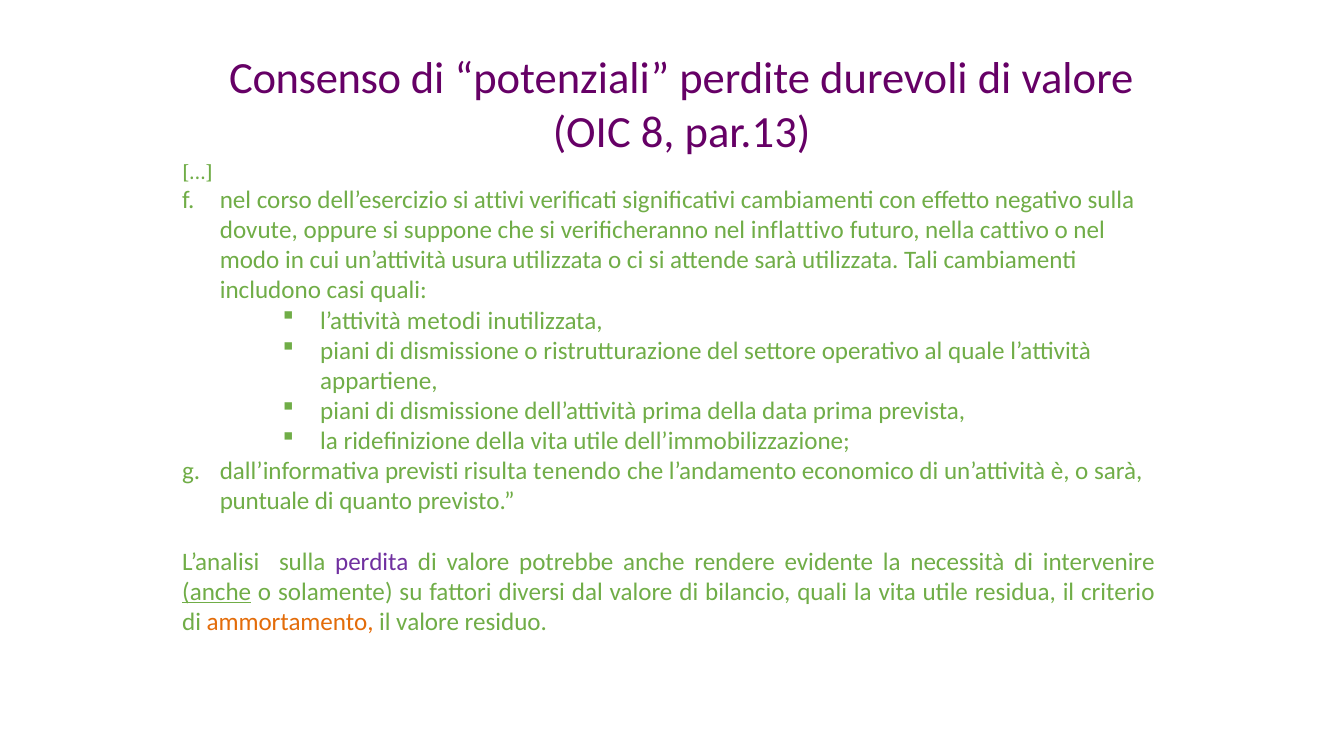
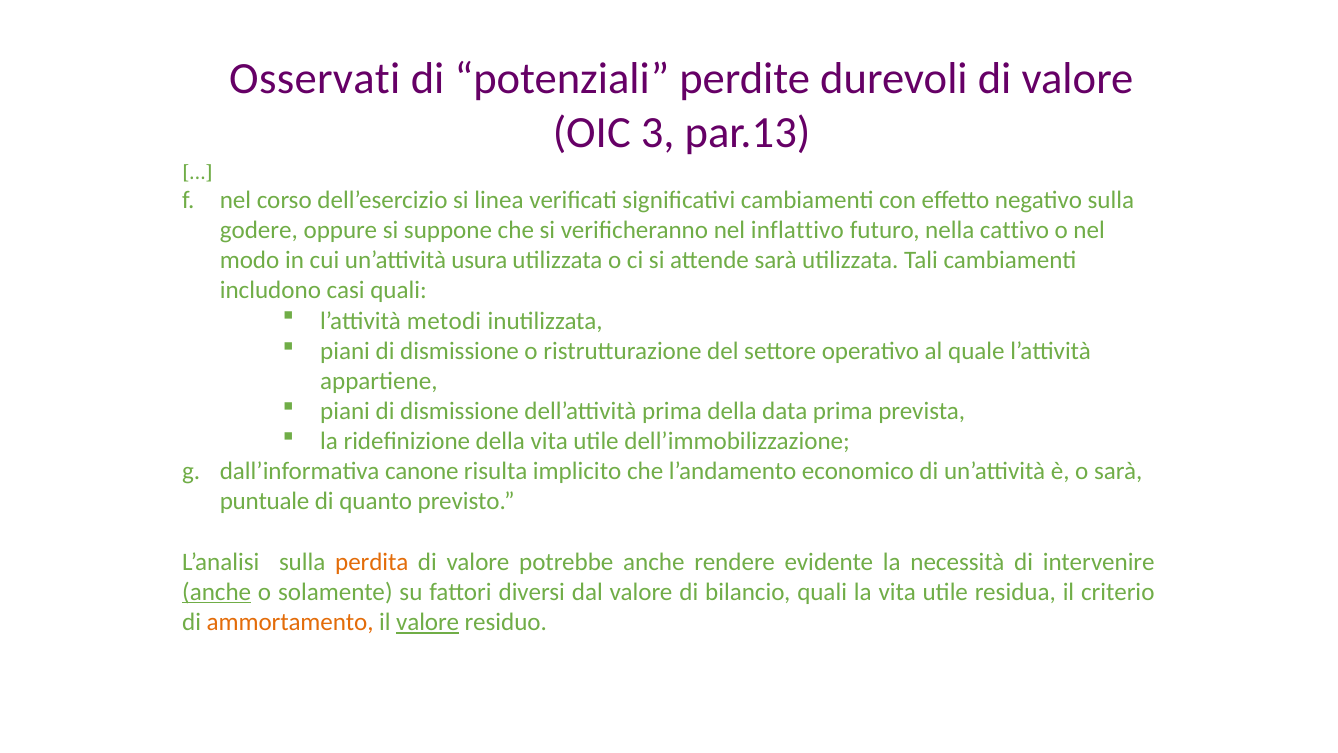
Consenso: Consenso -> Osservati (315, 79)
8: 8 -> 3 (658, 133)
attivi: attivi -> linea (499, 200)
dovute: dovute -> godere (259, 230)
previsti: previsti -> canone (422, 471)
tenendo: tenendo -> implicito (577, 471)
perdita colour: purple -> orange (372, 561)
valore underline: none -> present (428, 622)
